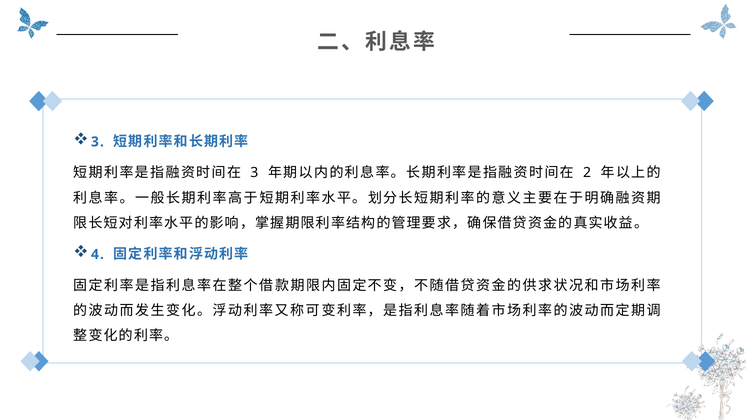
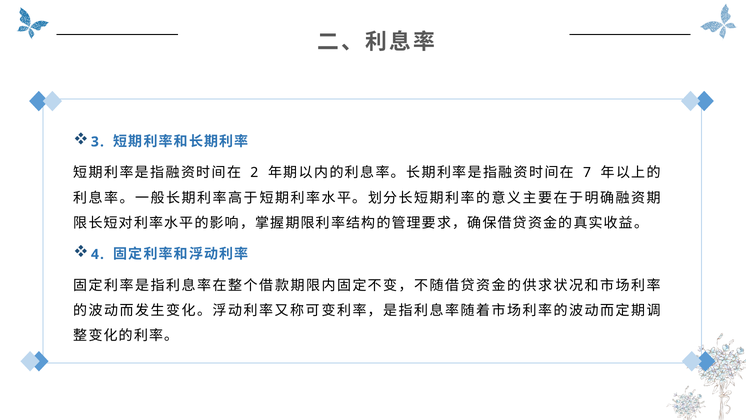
3: 3 -> 2 (254, 173)
2: 2 -> 7 (587, 173)
